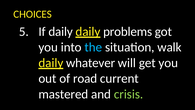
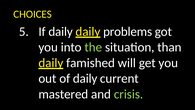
the colour: light blue -> light green (93, 47)
walk: walk -> than (169, 47)
whatever: whatever -> famished (91, 63)
of road: road -> daily (85, 78)
